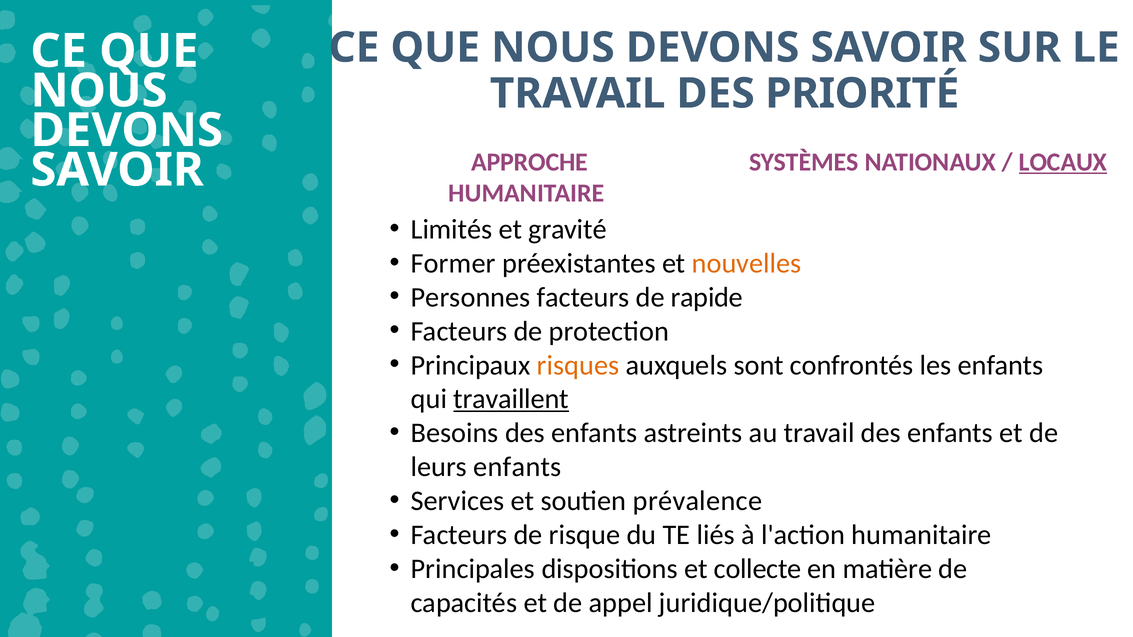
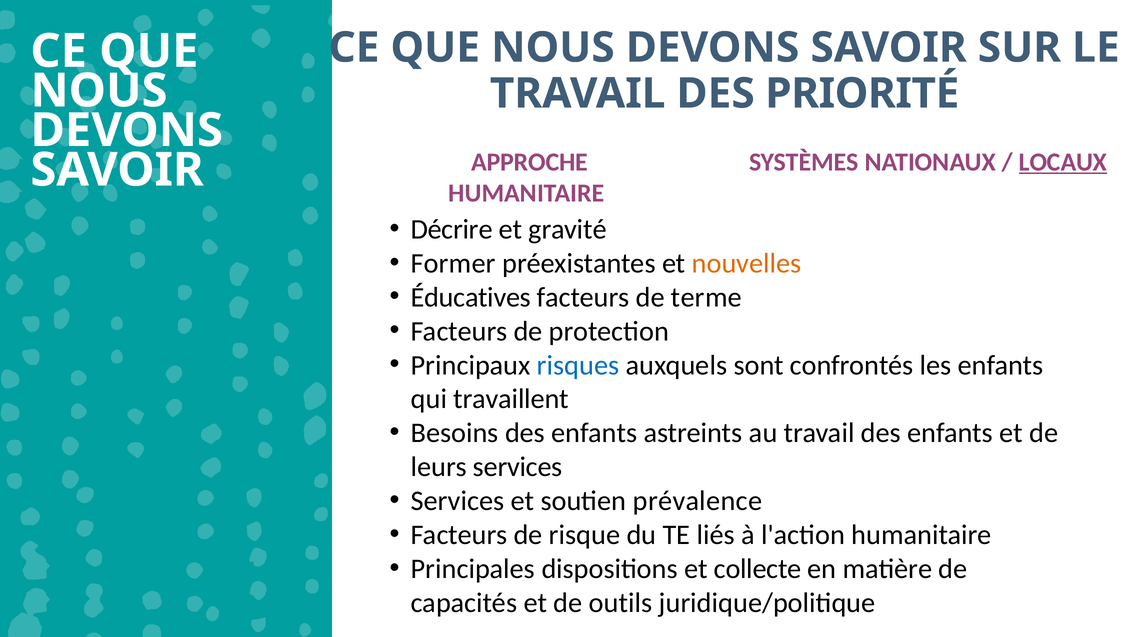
Limités: Limités -> Décrire (452, 229)
Personnes: Personnes -> Éducatives (471, 297)
rapide: rapide -> terme (706, 297)
risques colour: orange -> blue (578, 365)
travaillent underline: present -> none (511, 399)
leurs enfants: enfants -> services (518, 467)
appel: appel -> outils (621, 603)
